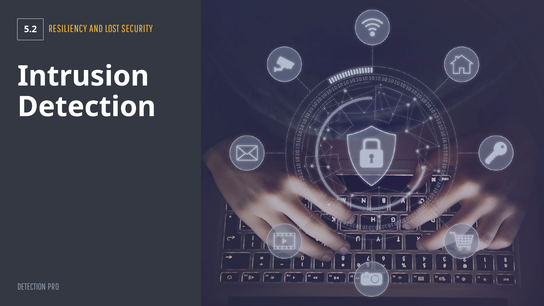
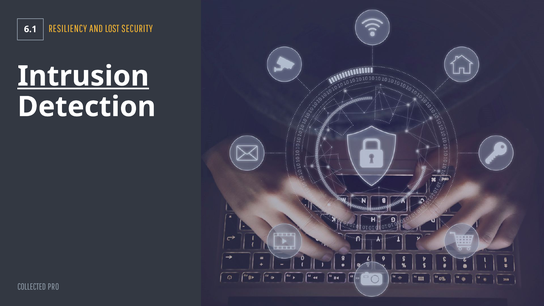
5.2: 5.2 -> 6.1 (30, 29)
Intrusion underline: none -> present (83, 76)
DETECTION: DETECTION -> COLLECTED (32, 287)
